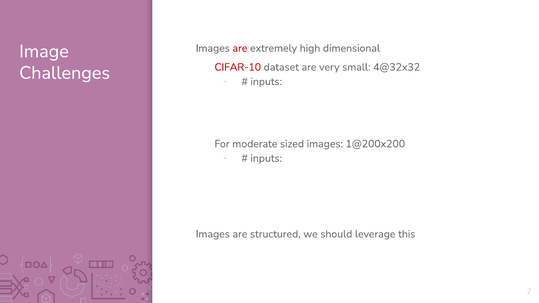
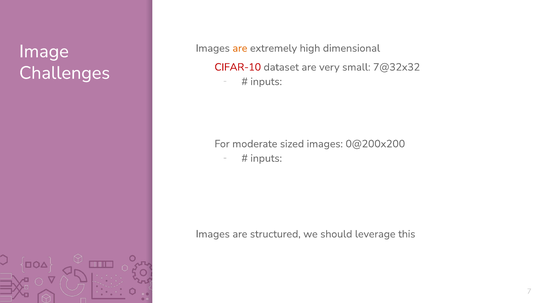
are colour: red -> orange (240, 48)
4@32x32: 4@32x32 -> 7@32x32 (397, 67)
1@200x200: 1@200x200 -> 0@200x200 (375, 144)
